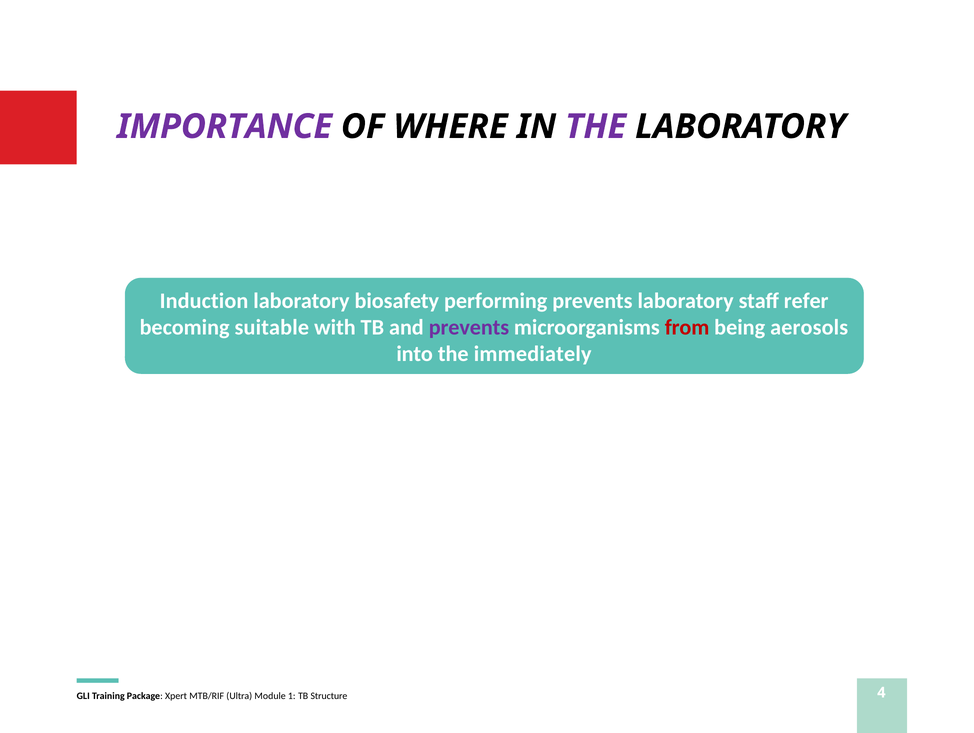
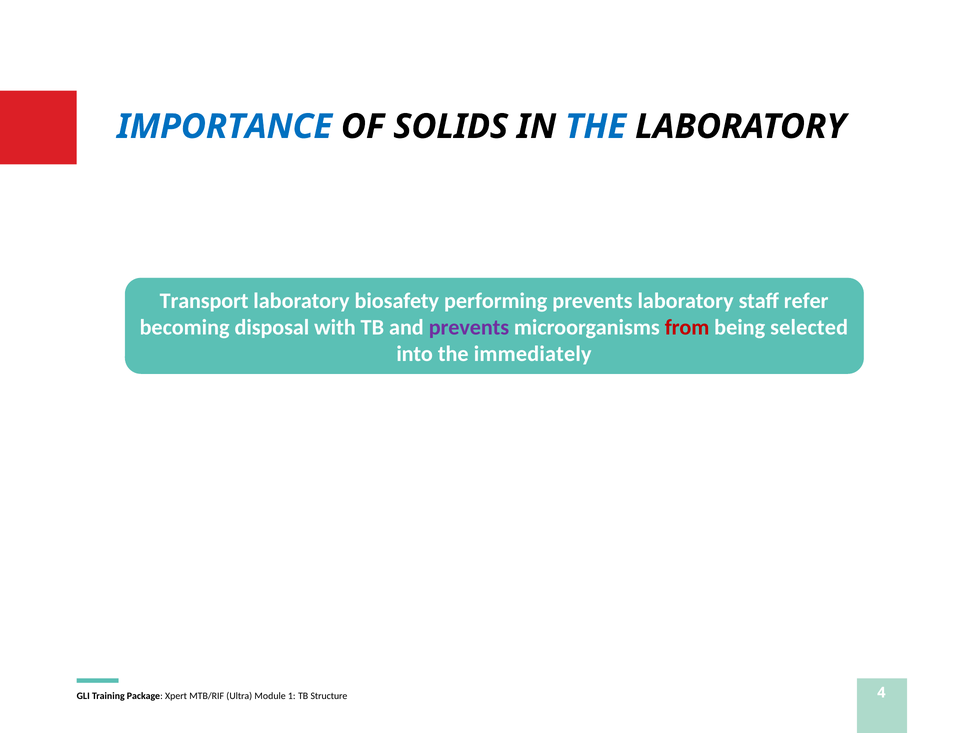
IMPORTANCE colour: purple -> blue (225, 127)
WHERE: WHERE -> SOLIDS (451, 127)
THE colour: purple -> blue (596, 127)
Induction: Induction -> Transport (204, 301)
suitable: suitable -> disposal (272, 327)
aerosols: aerosols -> selected (809, 327)
